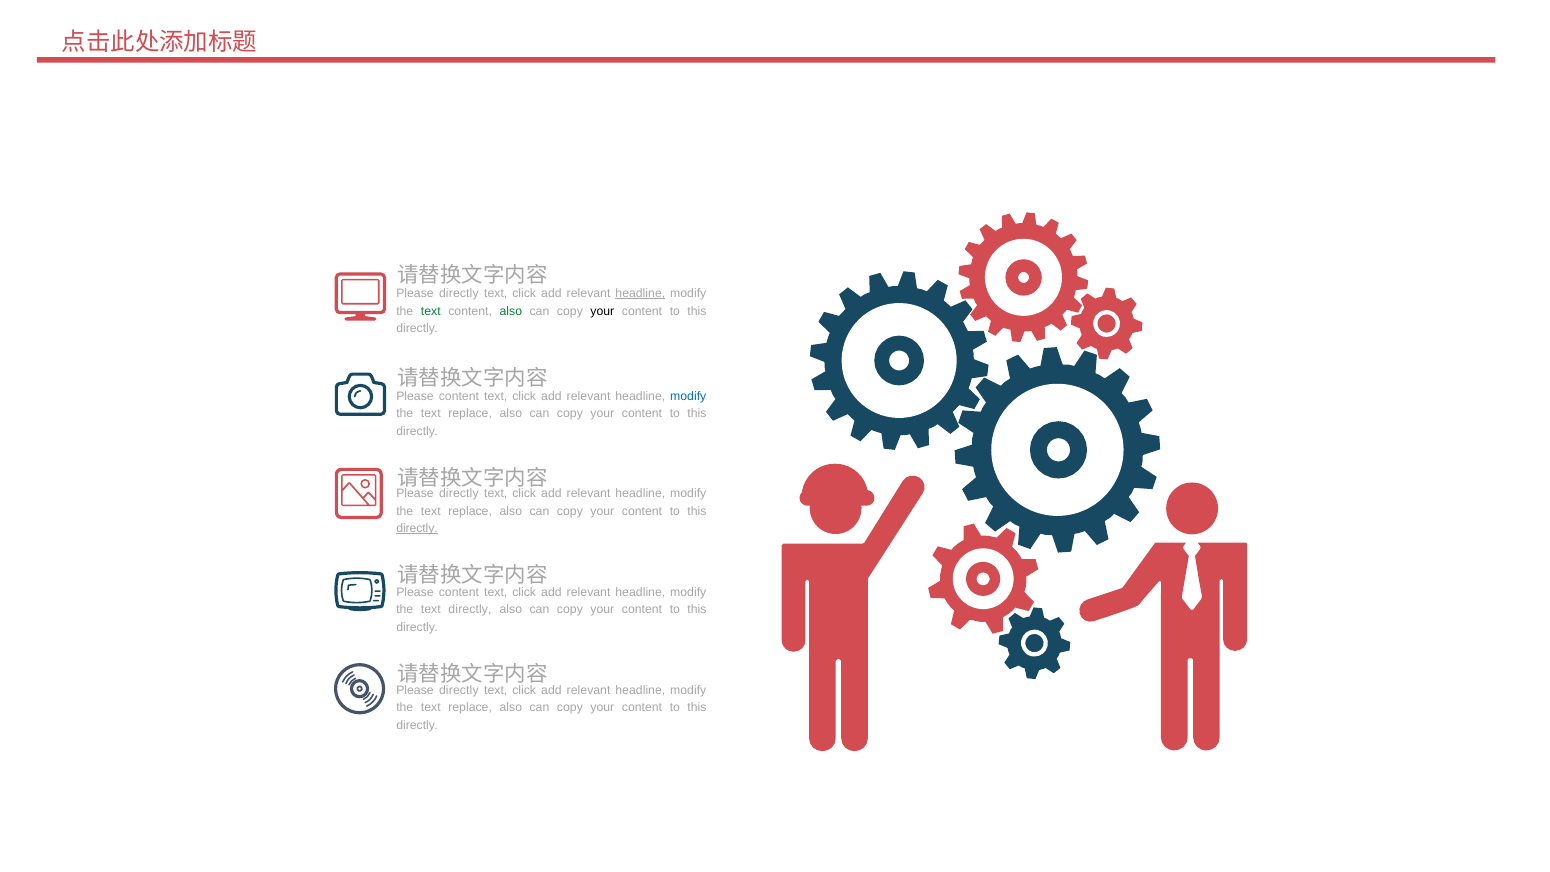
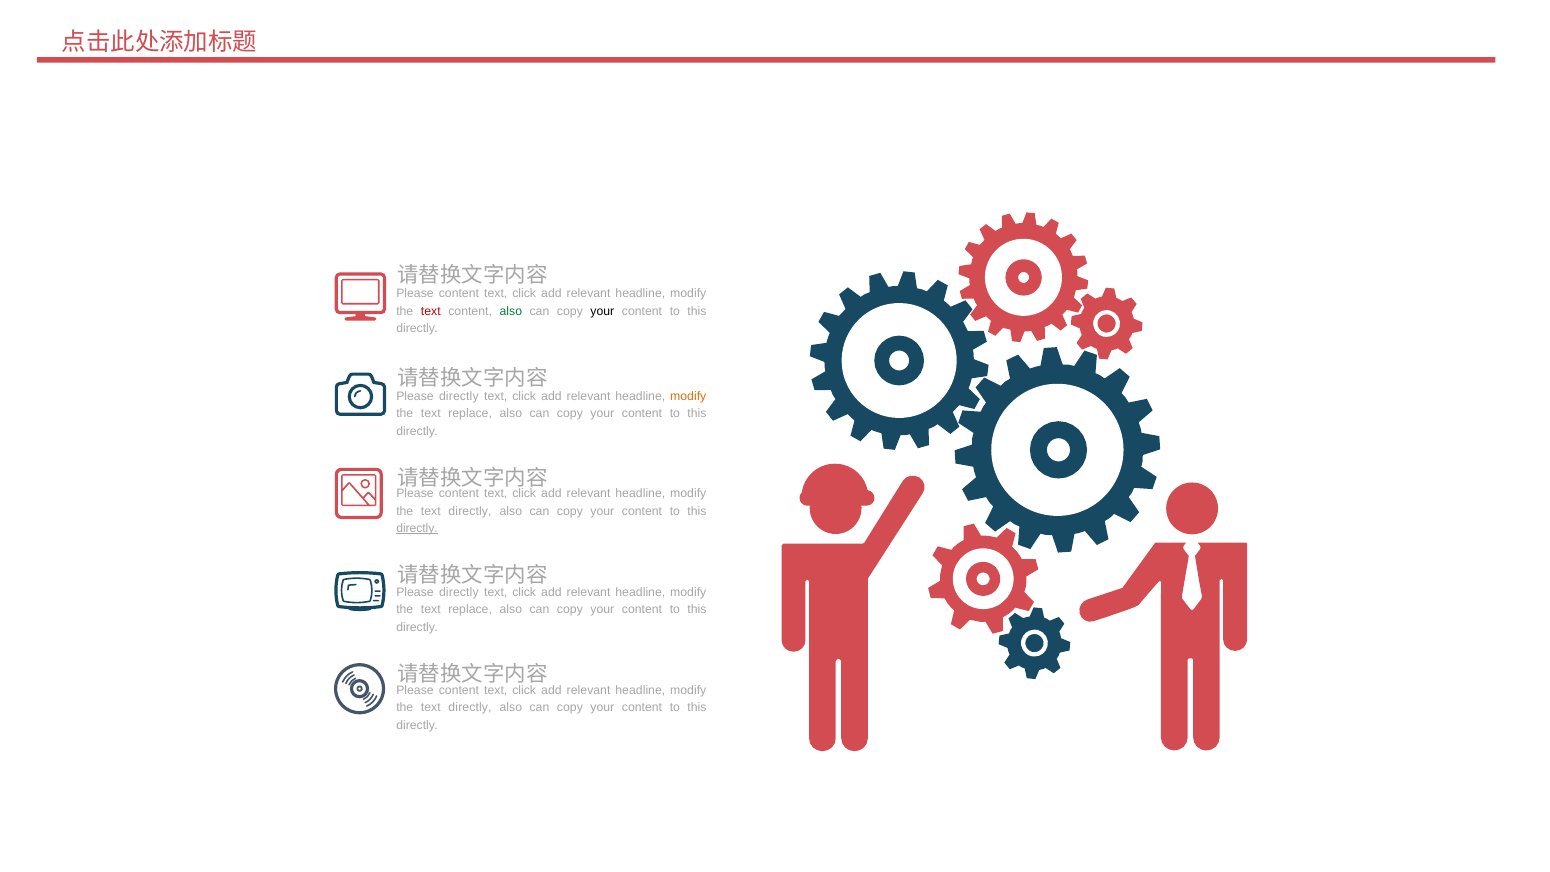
directly: directly -> content (459, 293)
headline underline: present -> none (640, 293)
text colour: green -> red (431, 311)
content: content -> directly (459, 396)
modify colour: blue -> orange (688, 396)
directly: directly -> content (459, 493)
replace: replace -> directly (470, 511)
content: content -> directly (459, 592)
directly: directly -> replace (470, 610)
directly: directly -> content (459, 690)
replace: replace -> directly (470, 708)
